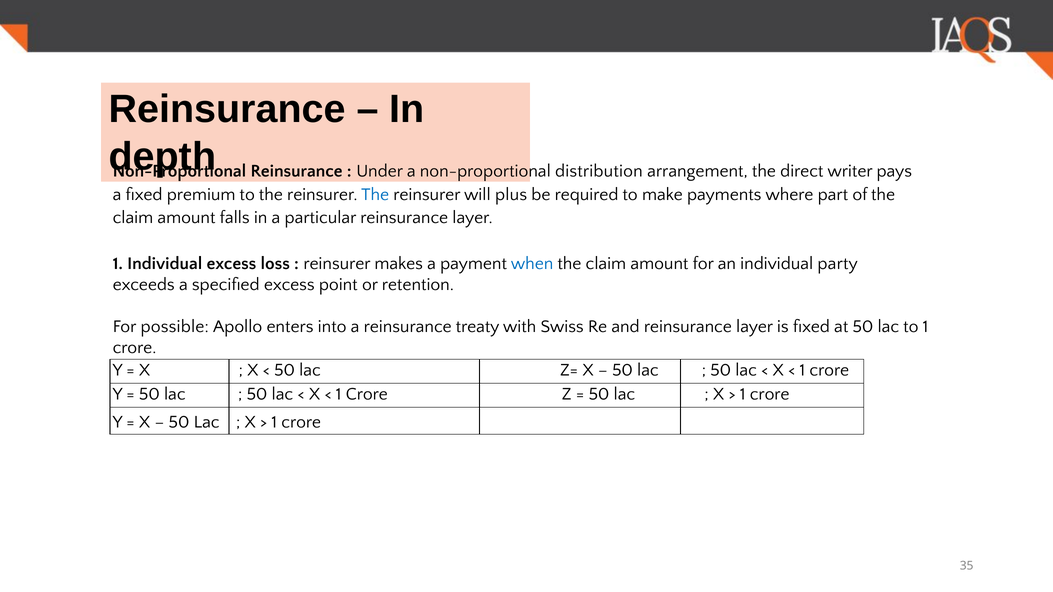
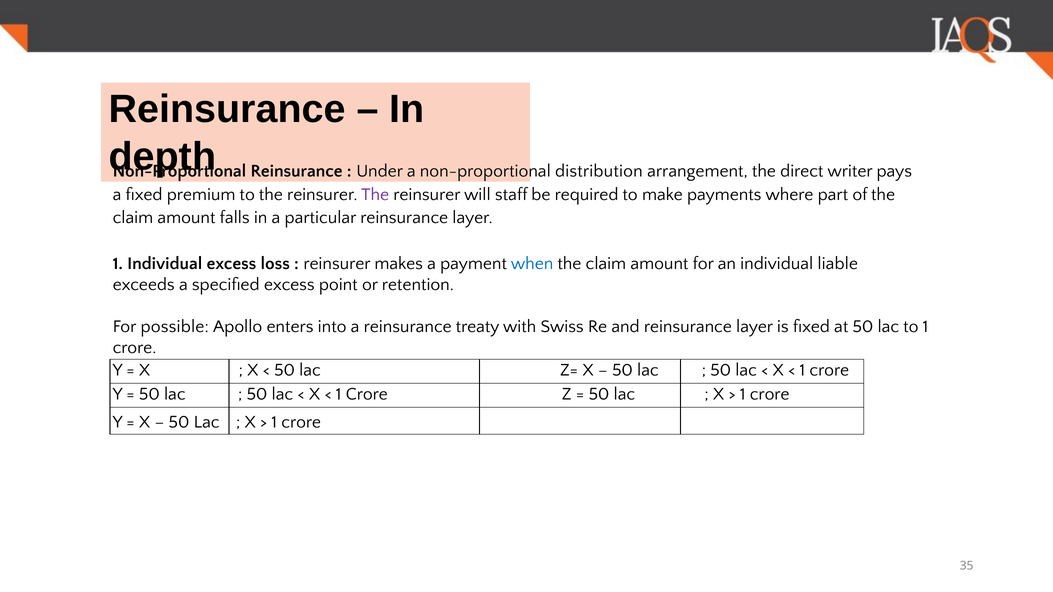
The colour: blue -> purple (375, 194)
plus: plus -> staff (511, 194)
party: party -> liable (838, 263)
